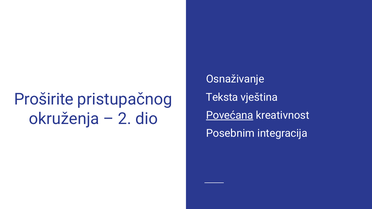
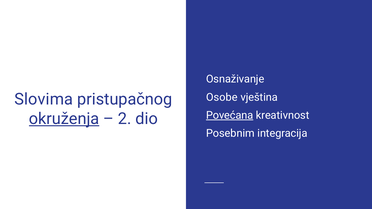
Proširite: Proširite -> Slovima (44, 99)
Teksta: Teksta -> Osobe (222, 97)
okruženja underline: none -> present (64, 119)
